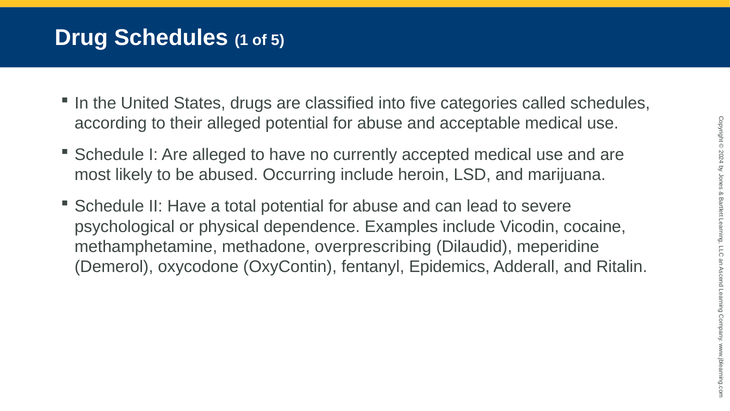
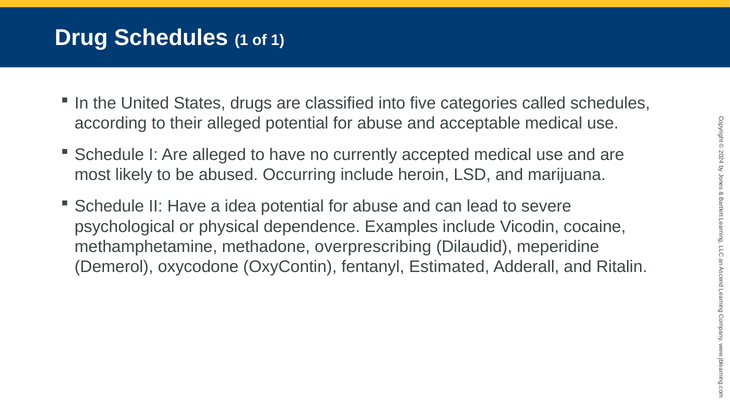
of 5: 5 -> 1 (278, 40)
total: total -> idea (240, 206)
Epidemics: Epidemics -> Estimated (449, 266)
